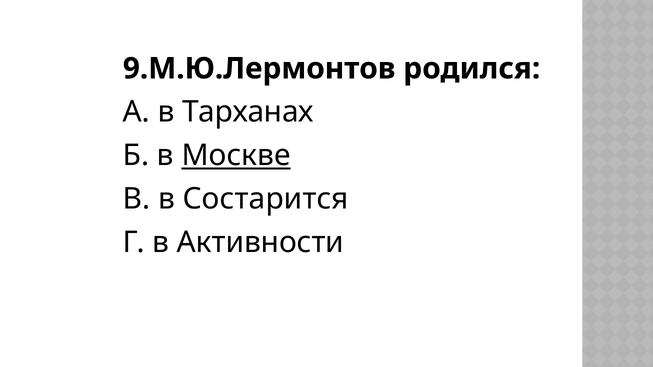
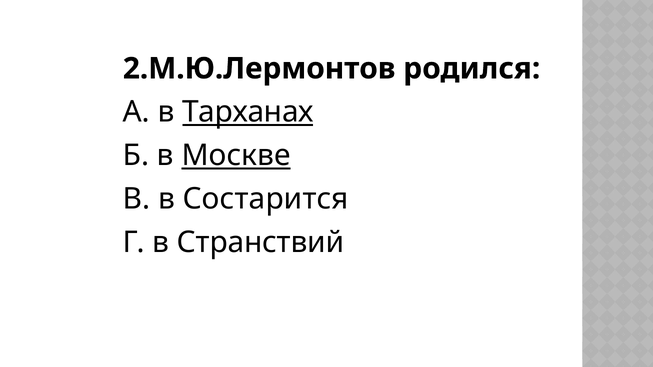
9.М.Ю.Лермонтов: 9.М.Ю.Лермонтов -> 2.М.Ю.Лермонтов (259, 69)
Тарханах underline: none -> present (248, 112)
Активности: Активности -> Странствий (261, 243)
